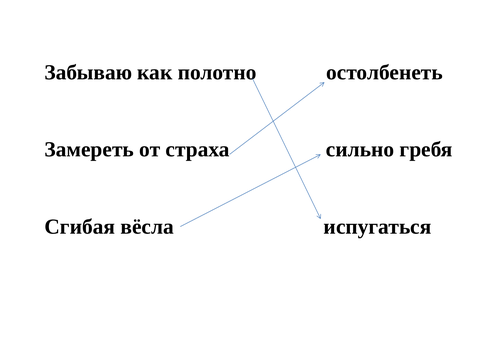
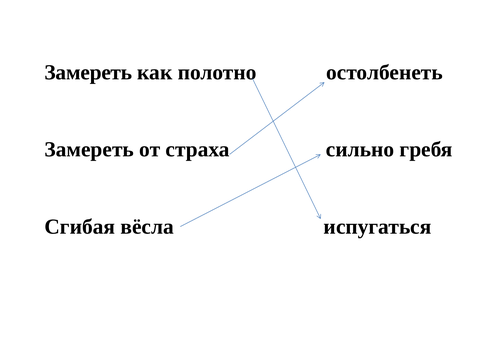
Забываю: Забываю -> Замереть (88, 72)
